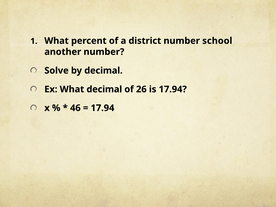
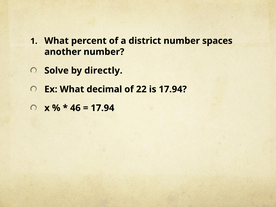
school: school -> spaces (217, 41)
by decimal: decimal -> directly (103, 71)
26: 26 -> 22 (141, 89)
